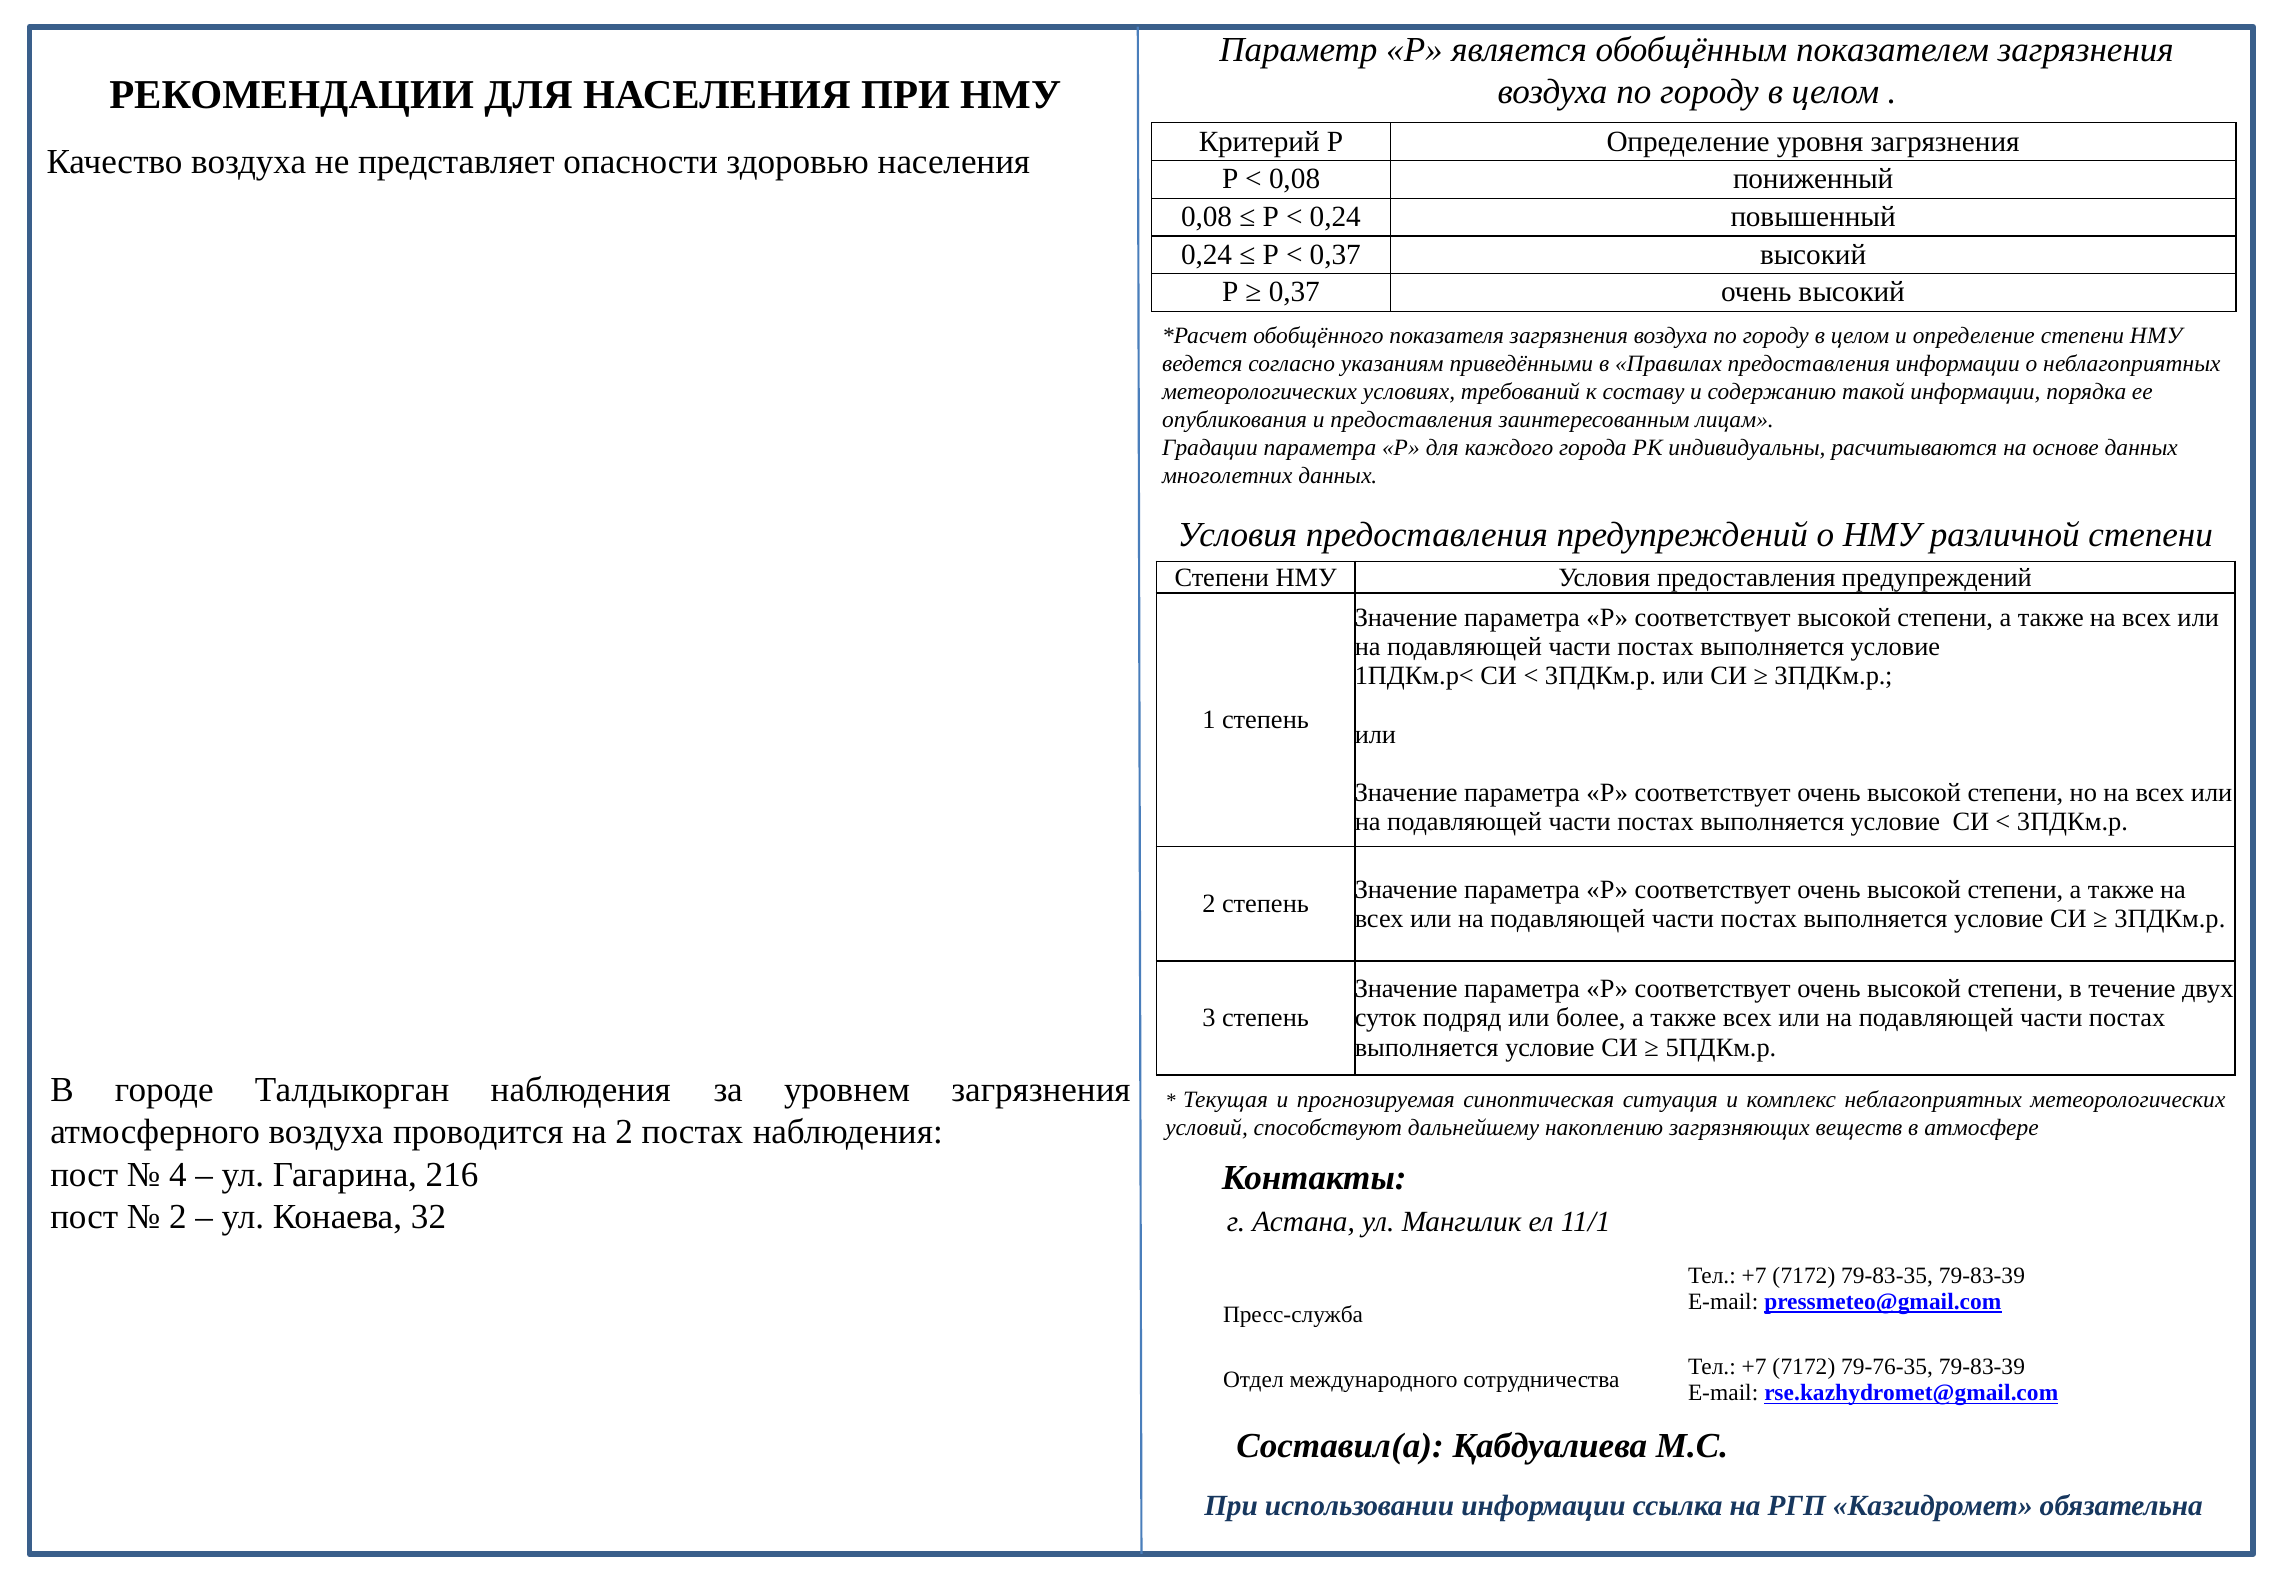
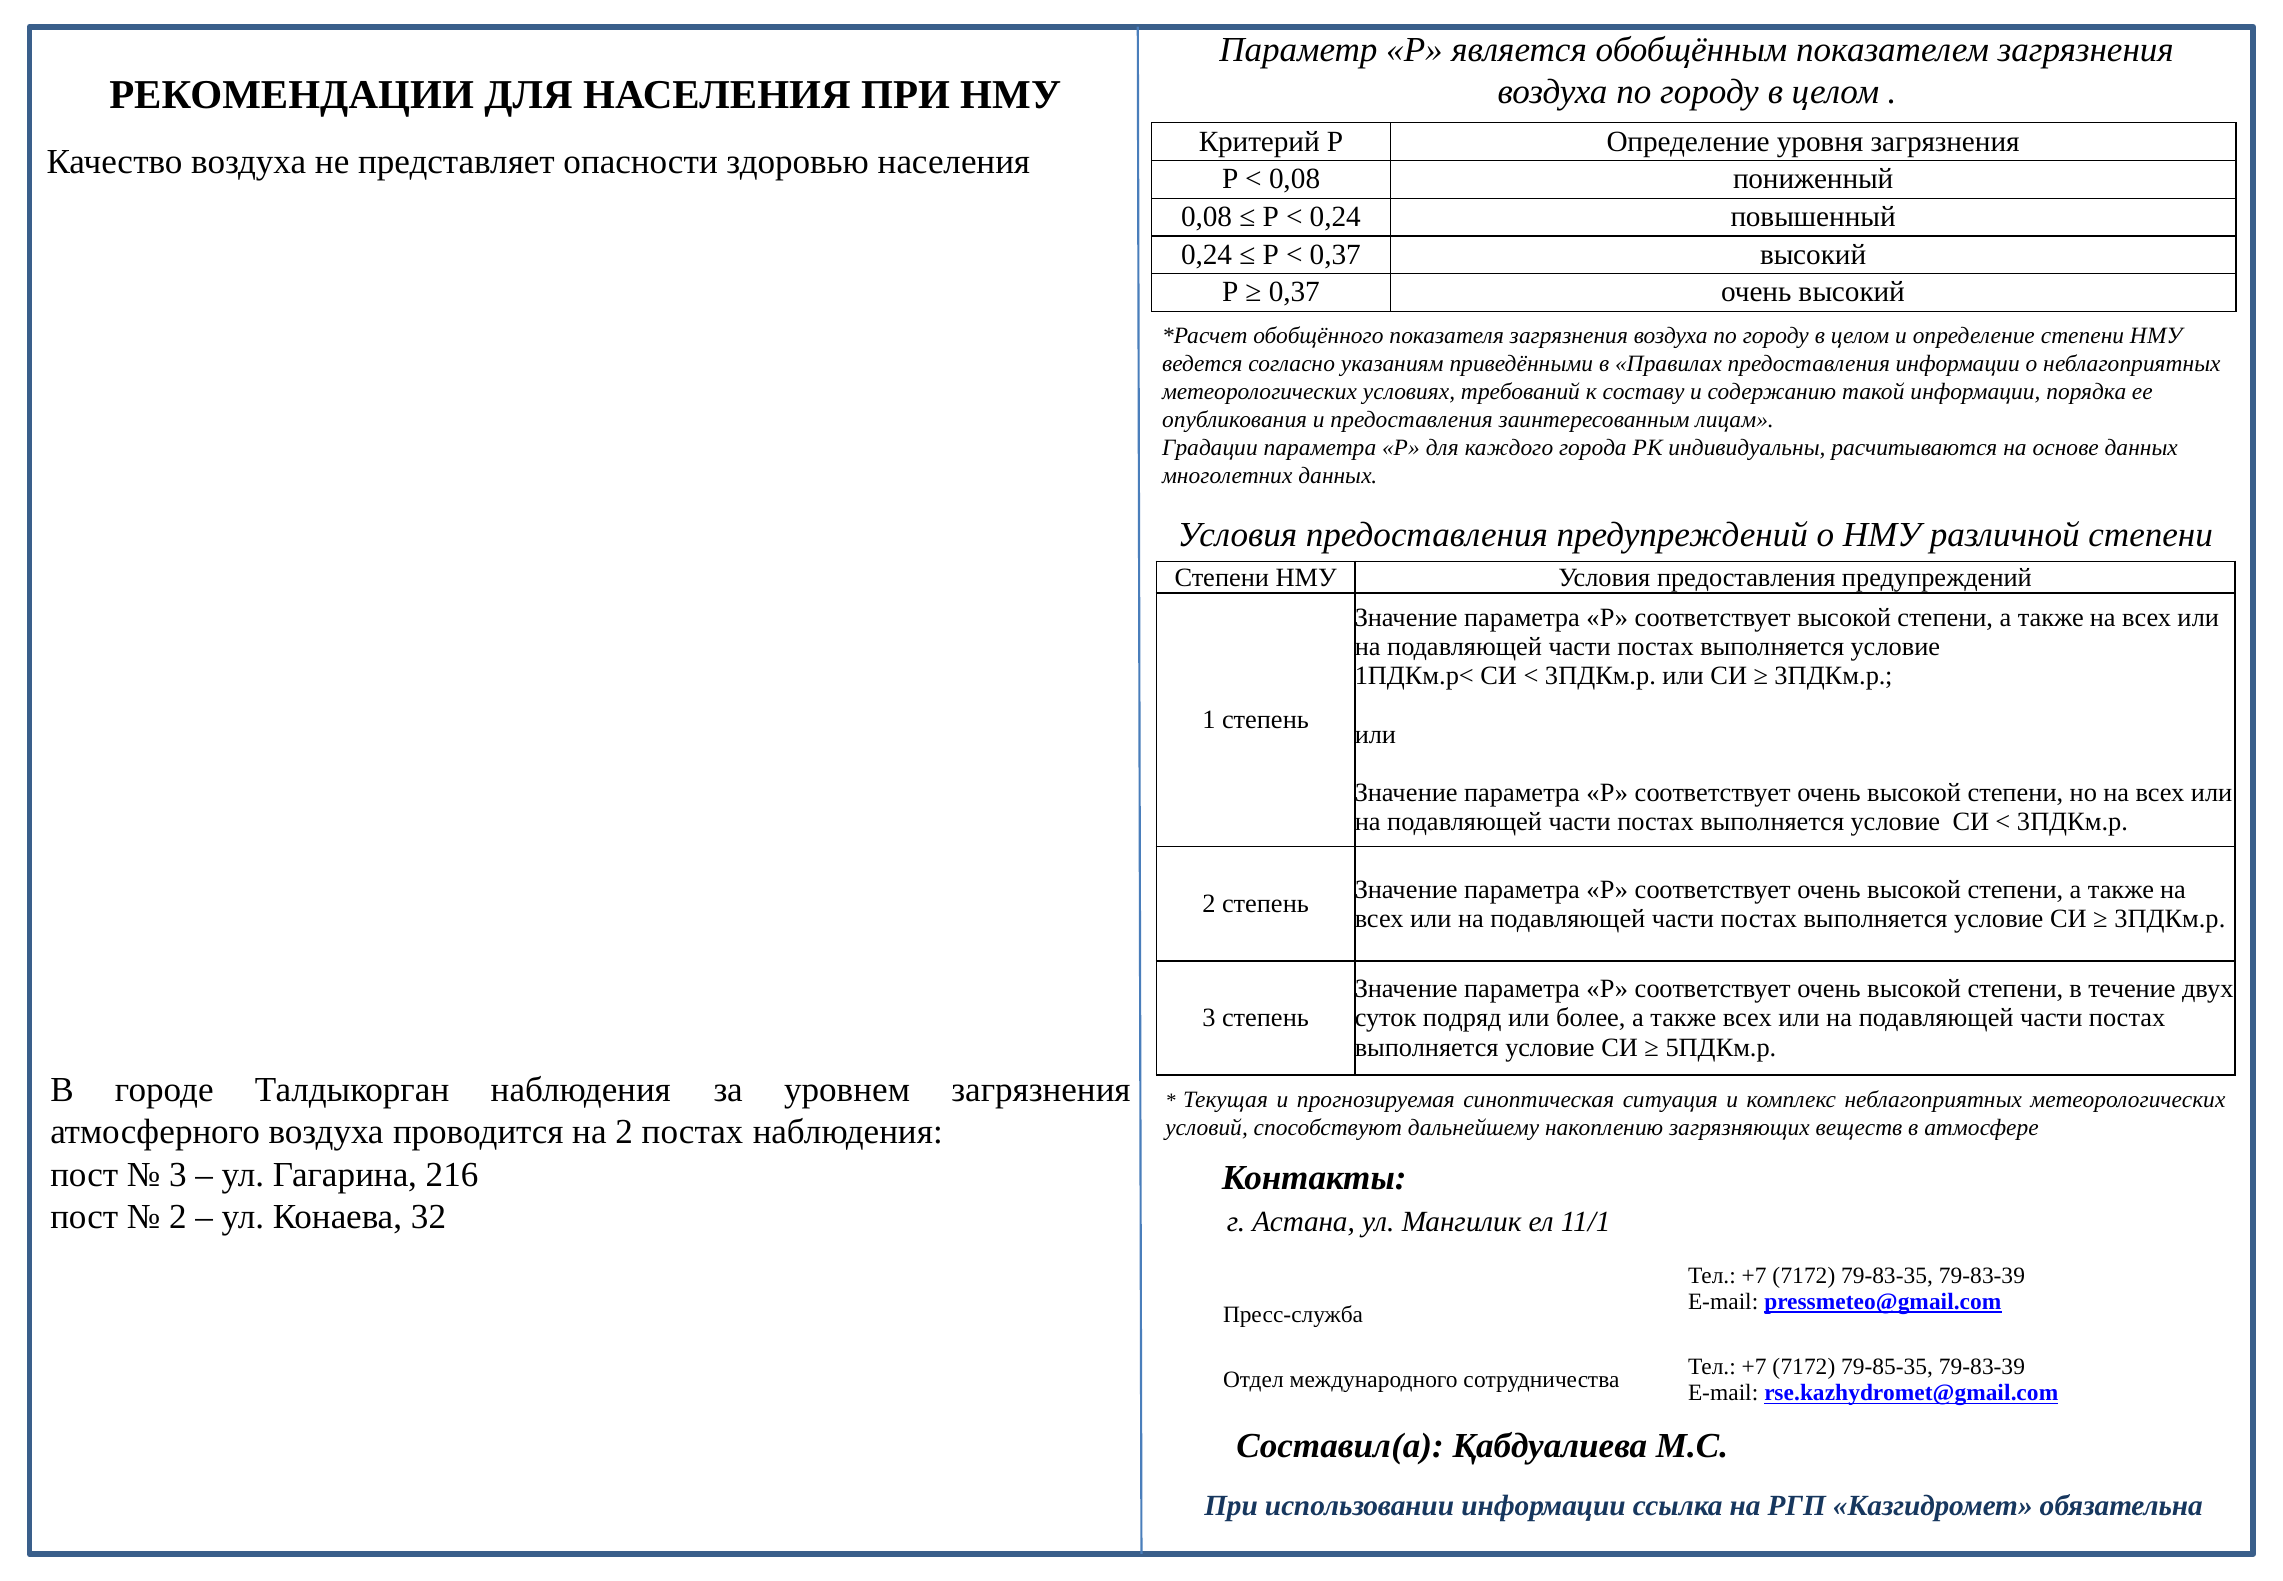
4: 4 -> 3 (178, 1174)
79-76-35: 79-76-35 -> 79-85-35 (1887, 1366)
